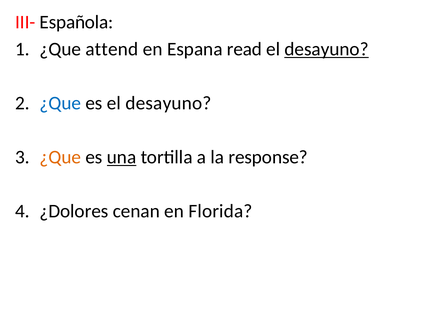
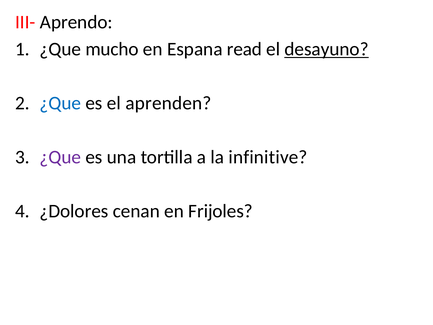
Española: Española -> Aprendo (76, 22)
attend: attend -> mucho (112, 49)
es el desayuno: desayuno -> aprenden (168, 103)
¿Que colour: orange -> purple (60, 157)
una underline: present -> none (122, 157)
response: response -> infinitive (268, 157)
Florida: Florida -> Frijoles (221, 211)
